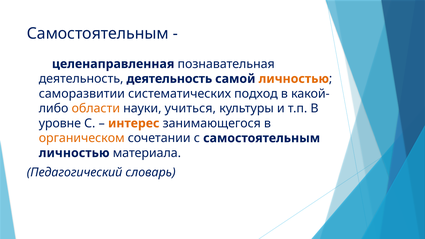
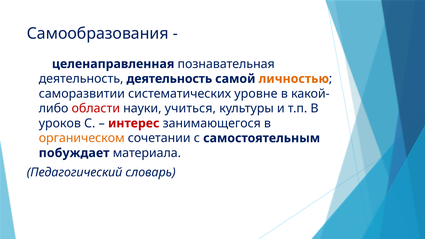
Самостоятельным: Самостоятельным -> Самообразования (98, 34)
подход: подход -> уровне (256, 94)
области colour: orange -> red (96, 108)
уровне: уровне -> уроков (60, 123)
интерес colour: orange -> red (134, 123)
личностью: личностью -> побуждает (74, 153)
